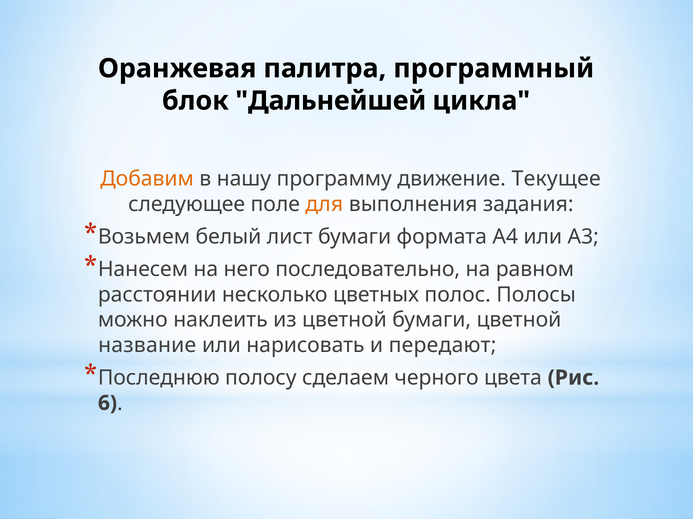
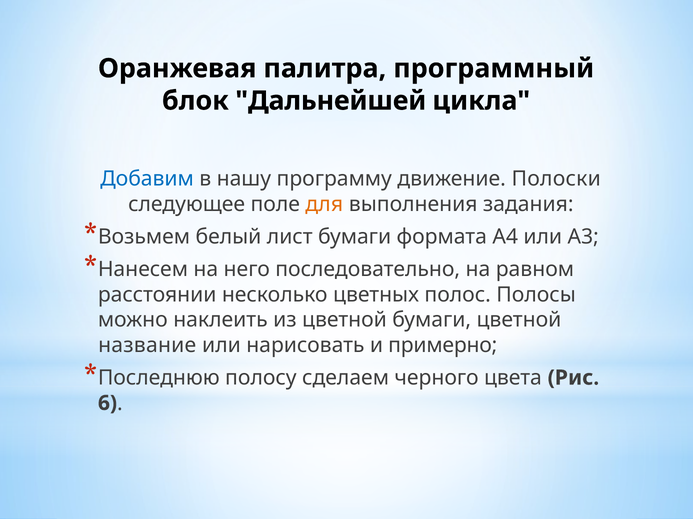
Добавим colour: orange -> blue (147, 179)
Текущее: Текущее -> Полоски (556, 179)
передают: передают -> примерно (443, 346)
